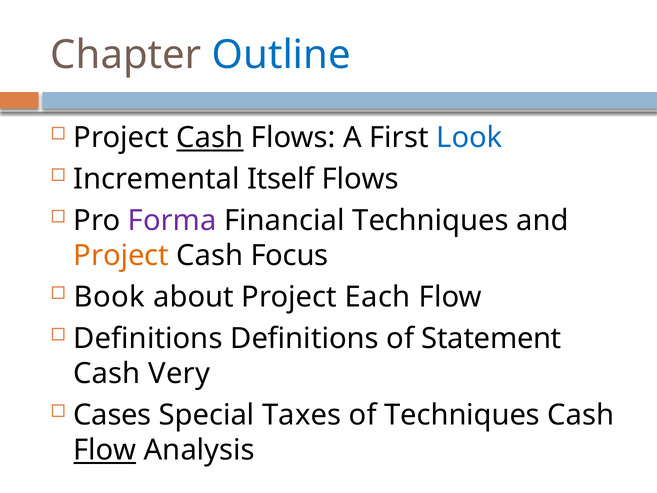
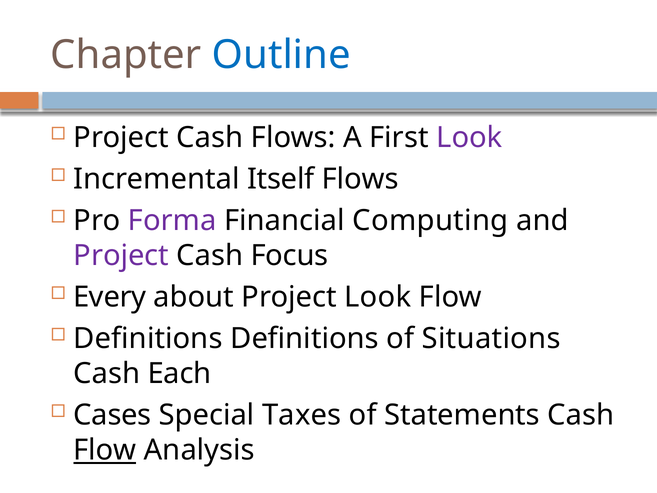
Cash underline: present -> none (210, 138)
Look colour: blue -> purple (469, 138)
Financial Techniques: Techniques -> Computing (430, 221)
Project colour: orange -> purple (121, 256)
Book: Book -> Every (110, 297)
Project Each: Each -> Look (378, 297)
Statement: Statement -> Situations (491, 339)
Very: Very -> Each (179, 374)
of Techniques: Techniques -> Statements (462, 415)
